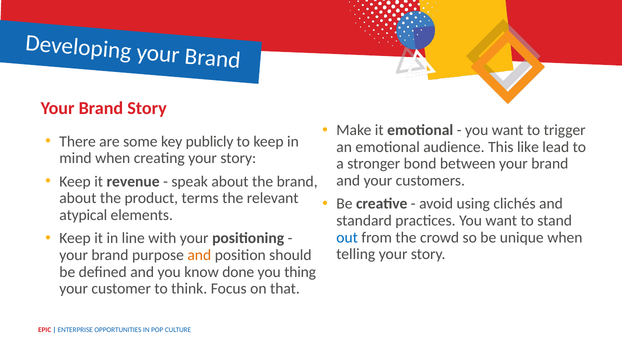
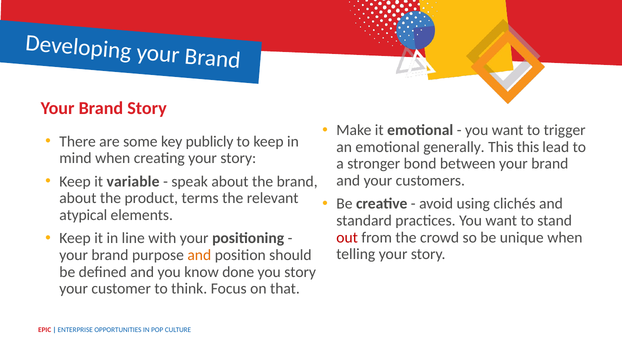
audience: audience -> generally (454, 147)
This like: like -> this (528, 147)
revenue: revenue -> variable (133, 181)
out colour: blue -> red (347, 237)
you thing: thing -> story (300, 272)
